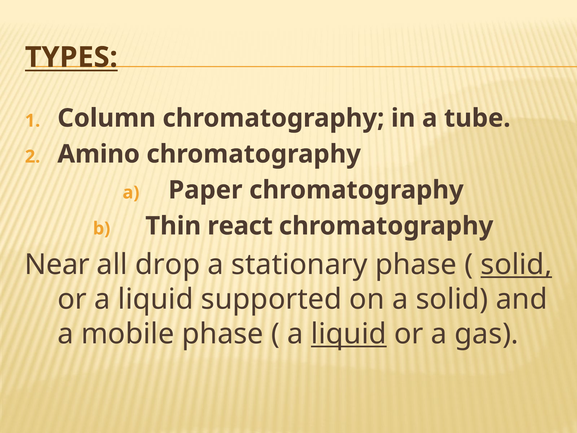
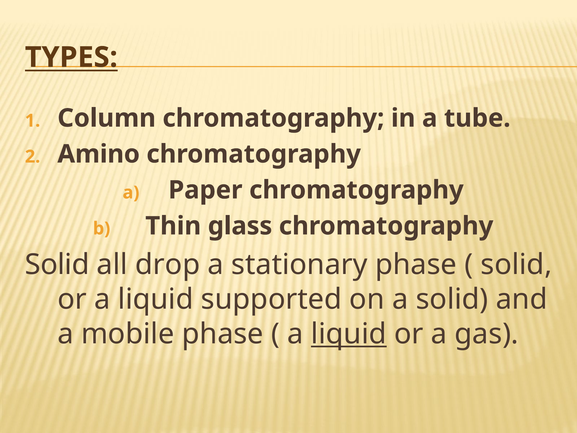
react: react -> glass (240, 226)
Near: Near -> Solid (57, 265)
solid underline: present -> none (516, 265)
